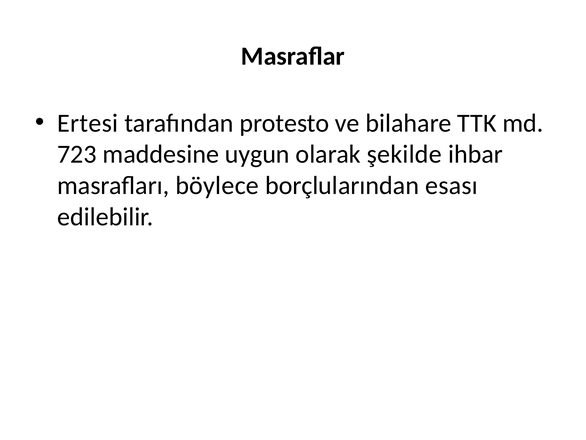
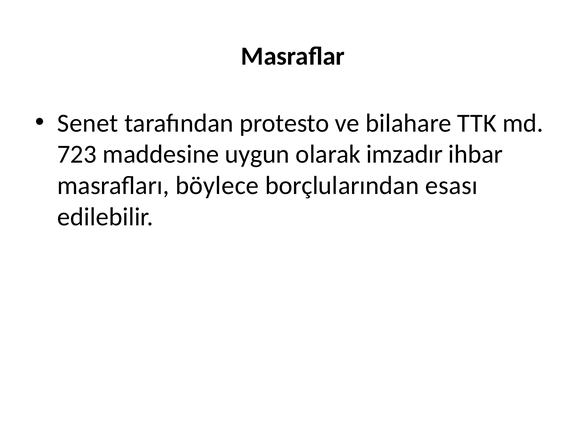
Ertesi: Ertesi -> Senet (88, 123)
şekilde: şekilde -> imzadır (405, 154)
